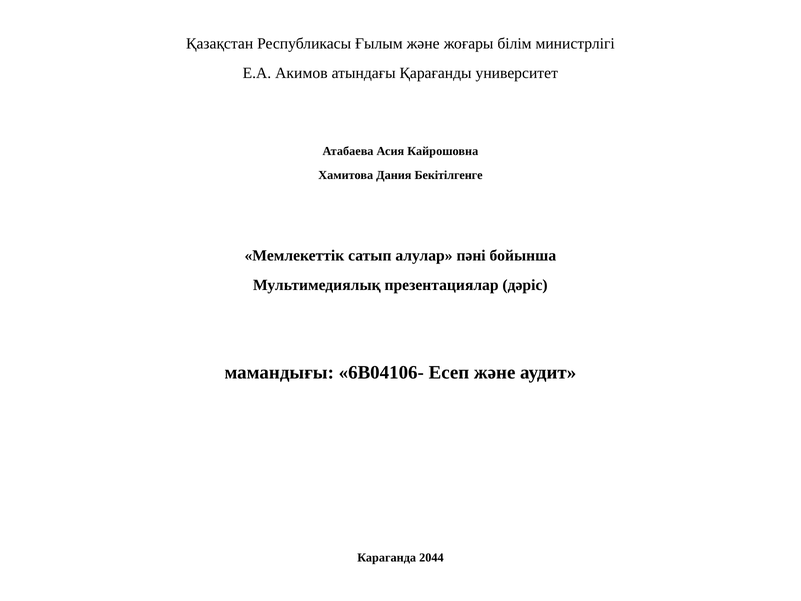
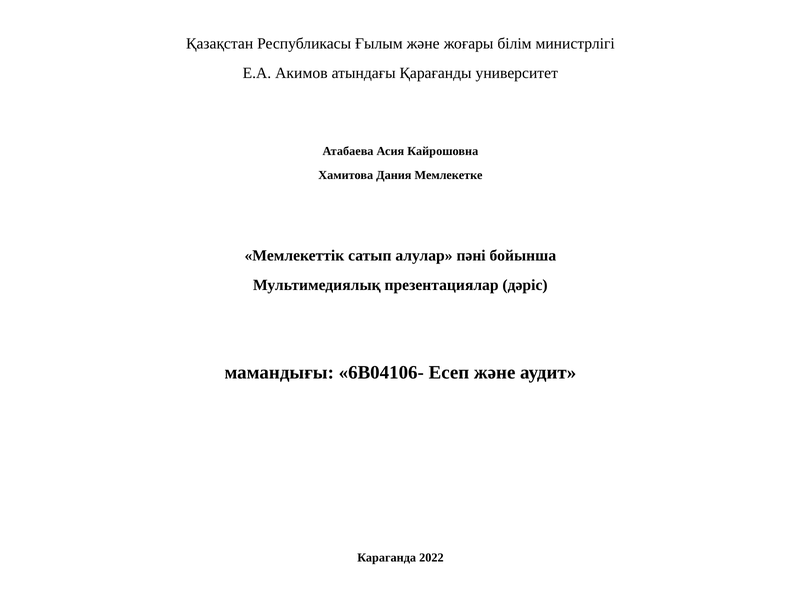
Бекітілгенге: Бекітілгенге -> Мемлекетке (449, 175)
2044: 2044 -> 2022 (431, 557)
